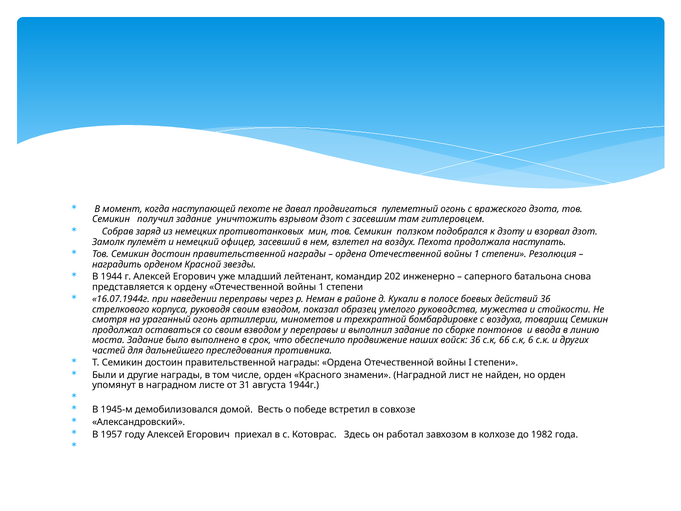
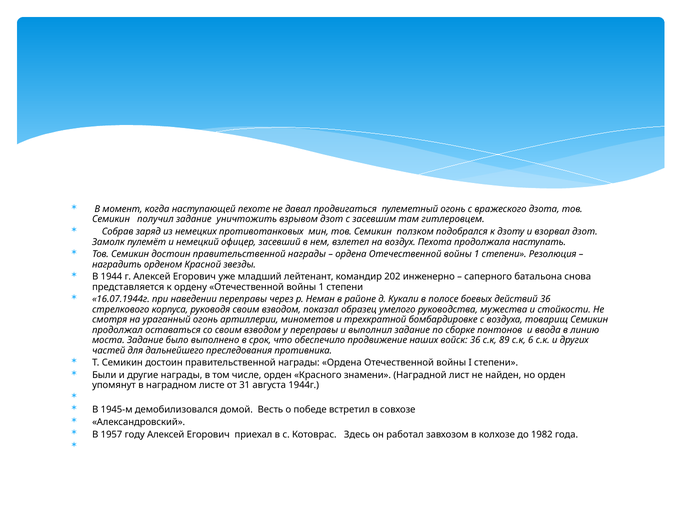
66: 66 -> 89 (504, 340)
